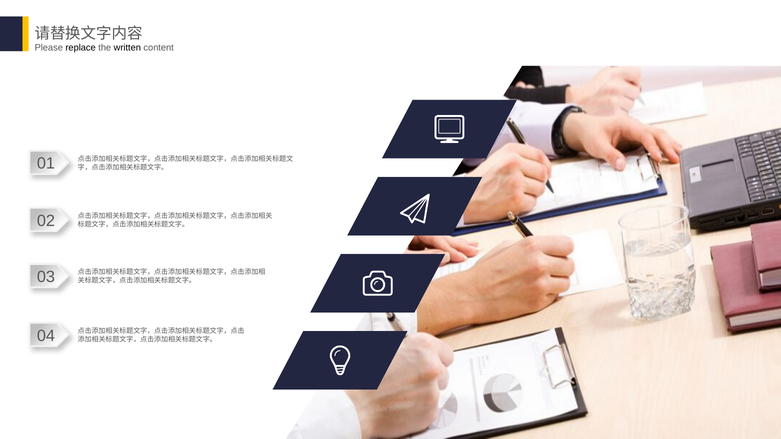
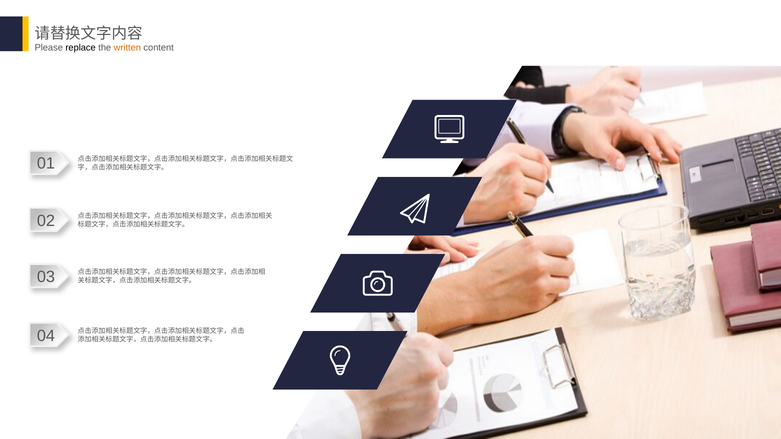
written colour: black -> orange (127, 48)
